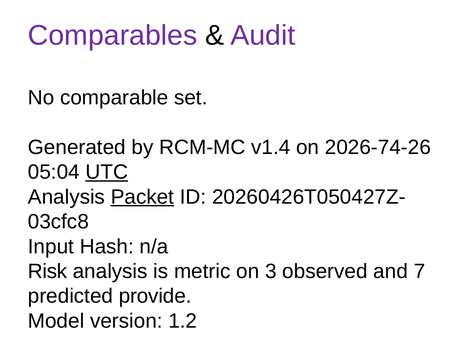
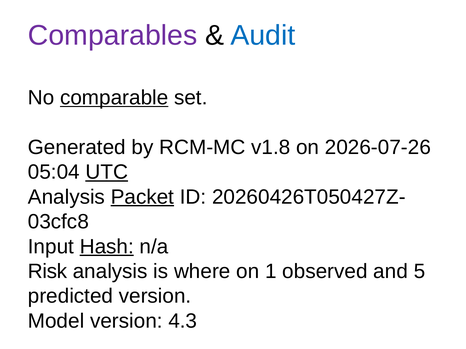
Audit colour: purple -> blue (263, 35)
comparable underline: none -> present (114, 98)
v1.4: v1.4 -> v1.8 (271, 147)
2026-74-26: 2026-74-26 -> 2026-07-26 (378, 147)
Hash underline: none -> present (107, 247)
metric: metric -> where (202, 272)
3: 3 -> 1 (271, 272)
7: 7 -> 5 (419, 272)
predicted provide: provide -> version (155, 297)
1.2: 1.2 -> 4.3 (183, 321)
